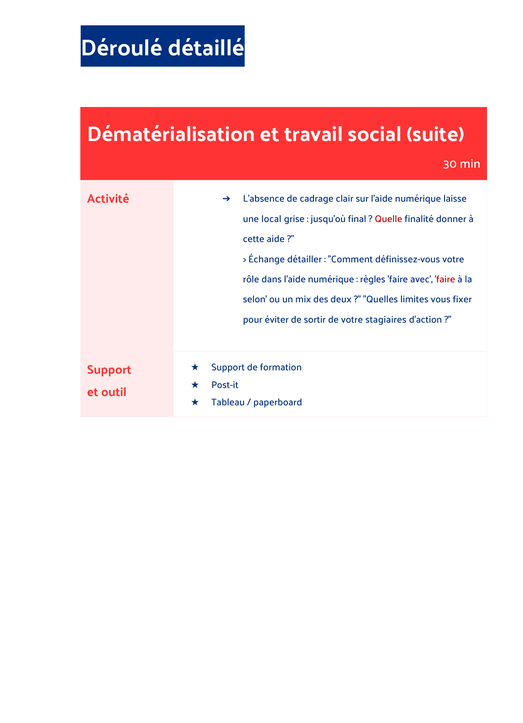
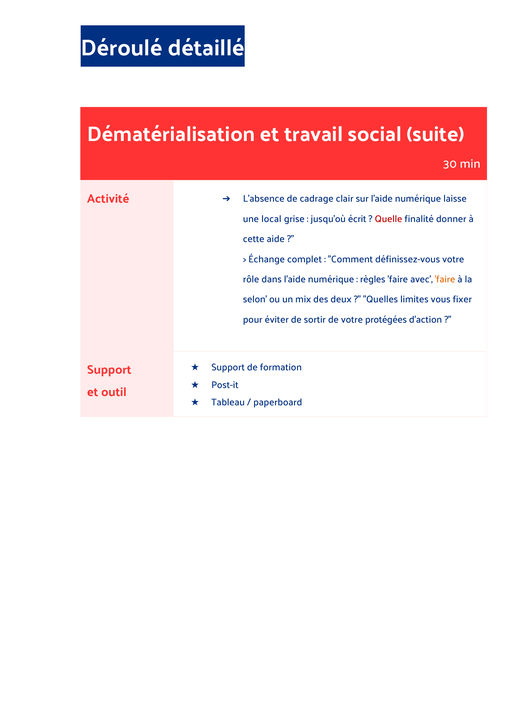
final: final -> écrit (357, 219)
détailler: détailler -> complet (305, 259)
faire colour: red -> orange (445, 279)
stagiaires: stagiaires -> protégées (386, 319)
